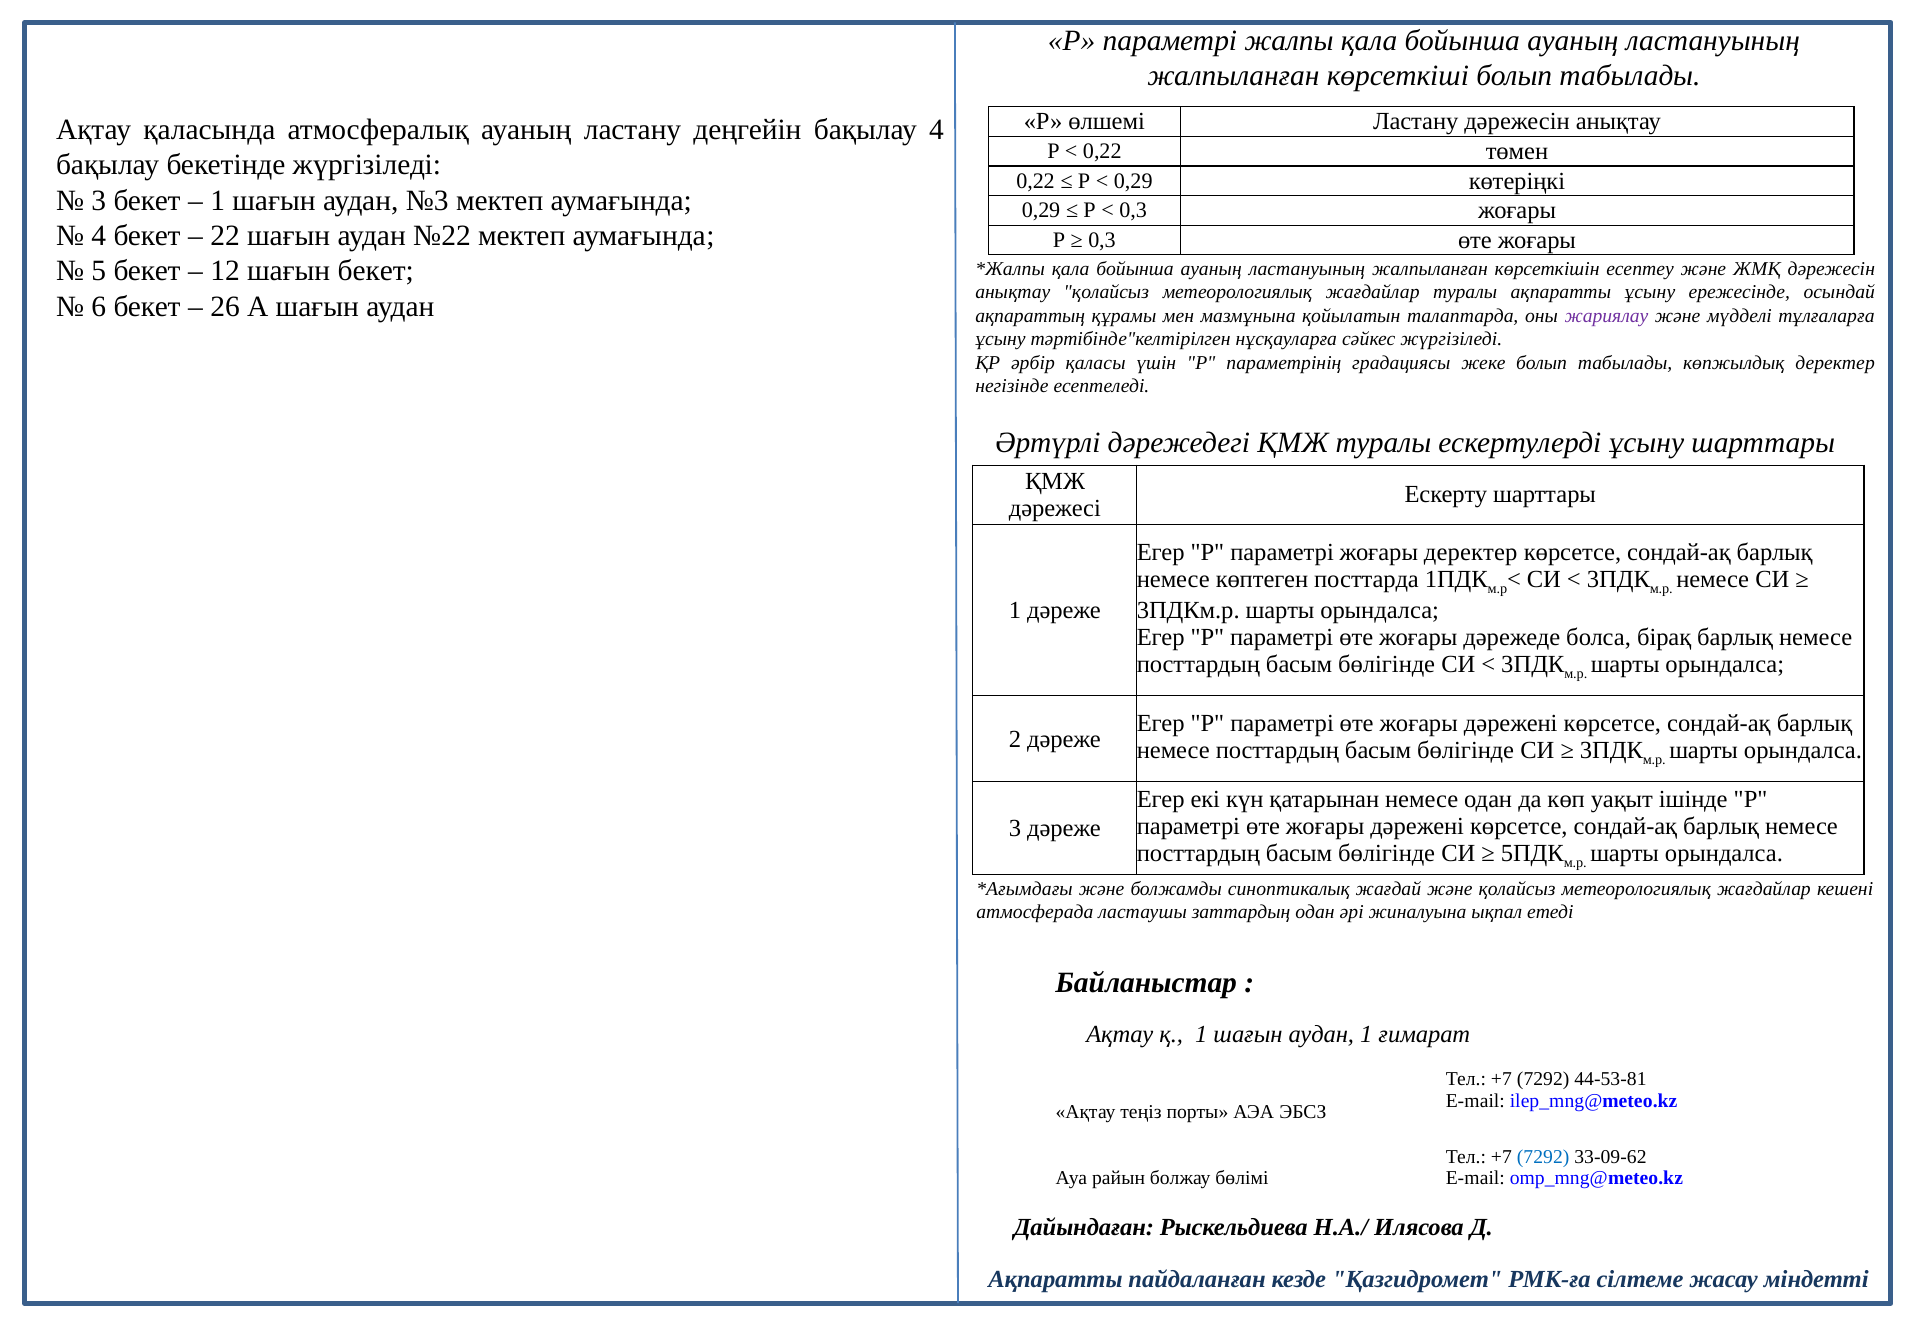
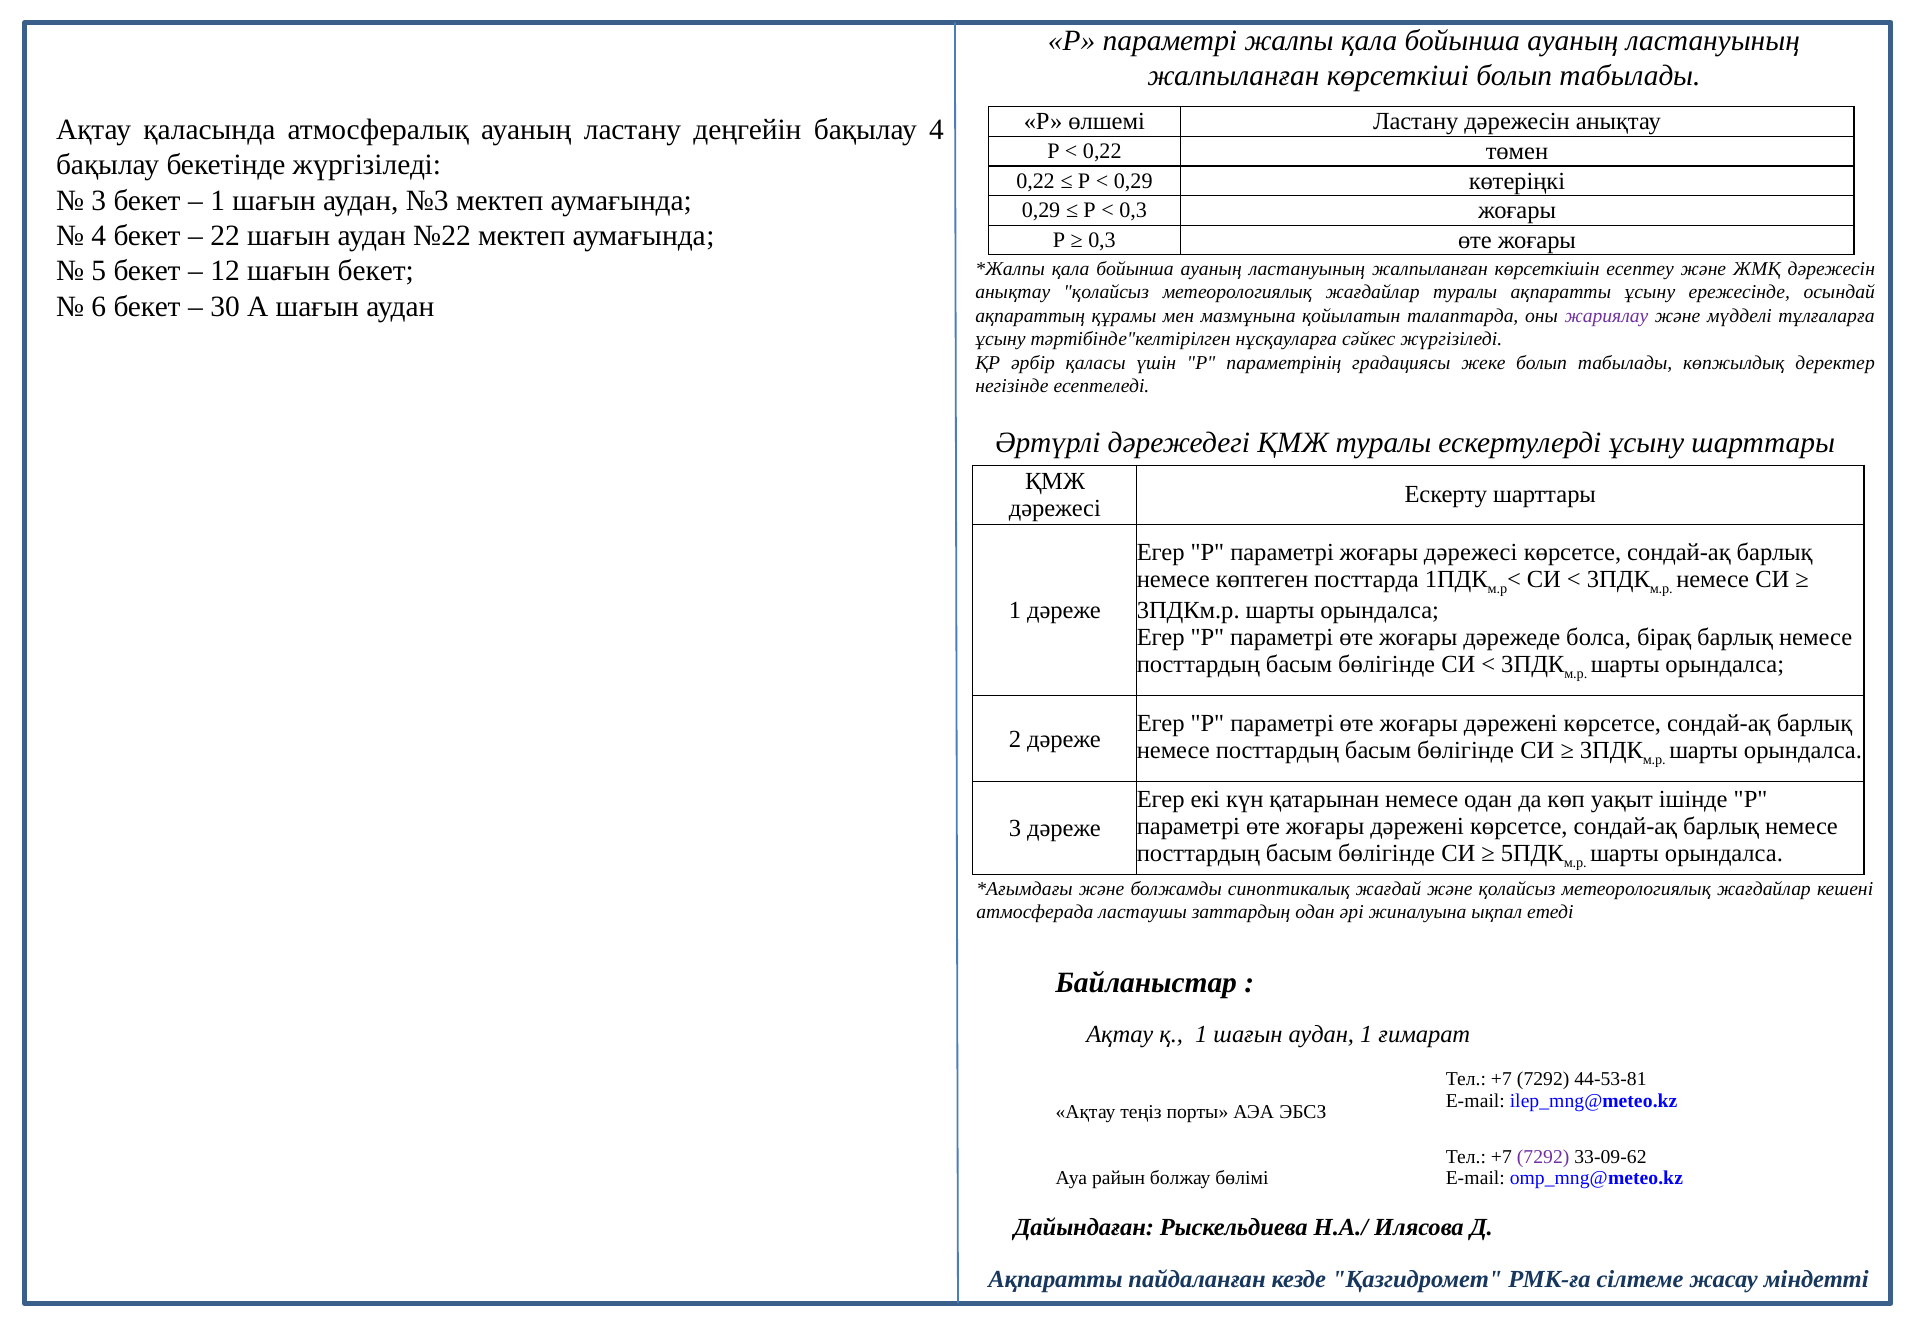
26: 26 -> 30 (225, 307)
жоғары деректер: деректер -> дәрежесі (1471, 552)
7292 colour: blue -> purple (1543, 1157)
